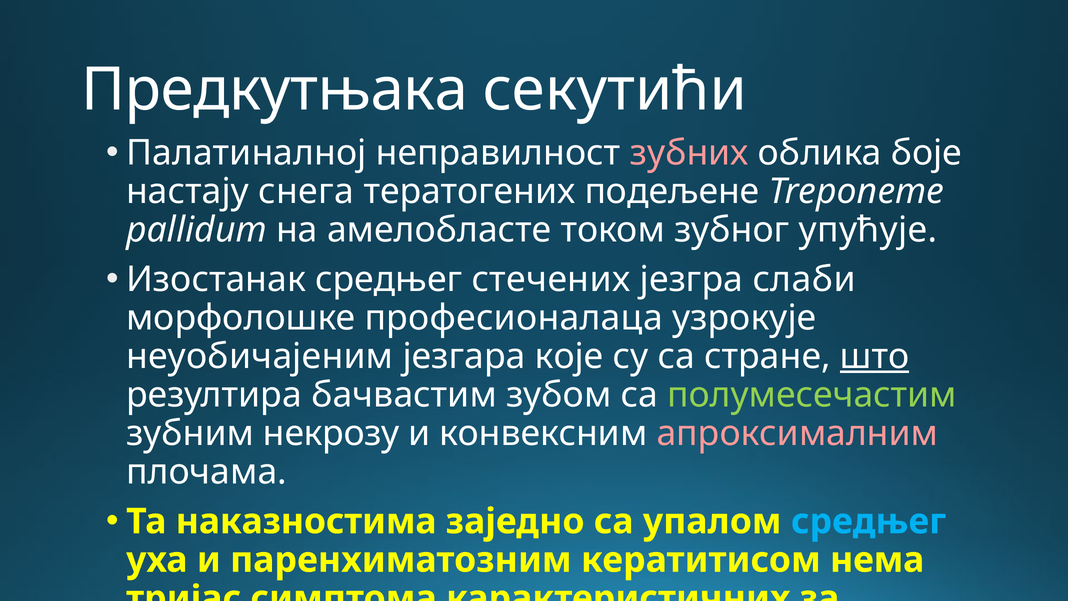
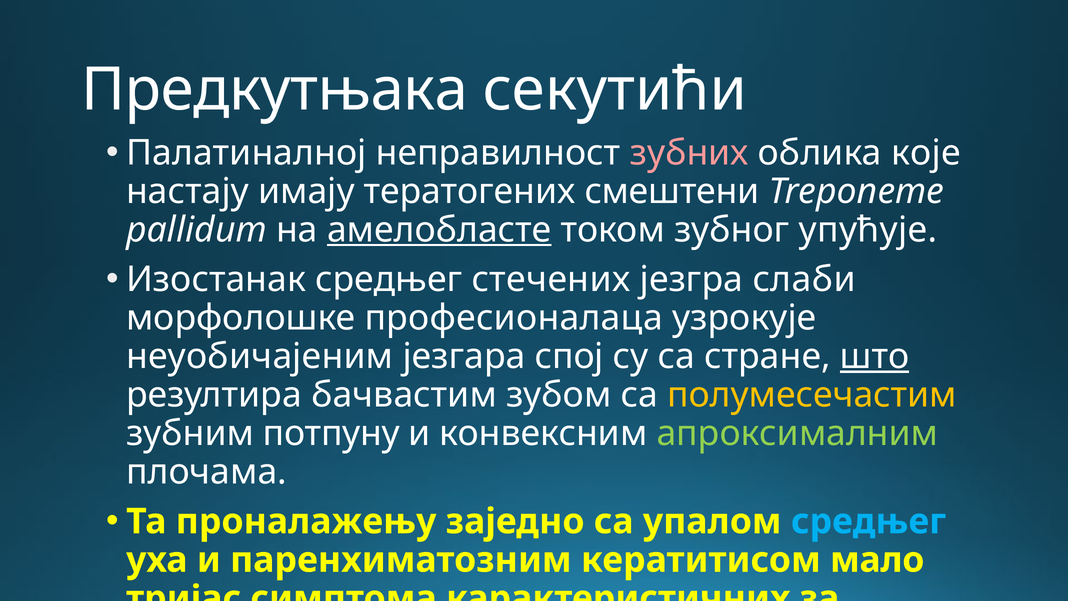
боје: боје -> које (926, 153)
снега: снега -> имају (306, 191)
подељене: подељене -> смештени (672, 191)
амелобласте underline: none -> present (439, 230)
које: које -> спој (569, 356)
полумесечастим colour: light green -> yellow (812, 395)
некрозу: некрозу -> потпуну (331, 433)
апроксималним colour: pink -> light green (797, 433)
наказностима: наказностима -> проналажењу (306, 521)
нема: нема -> мало (877, 560)
